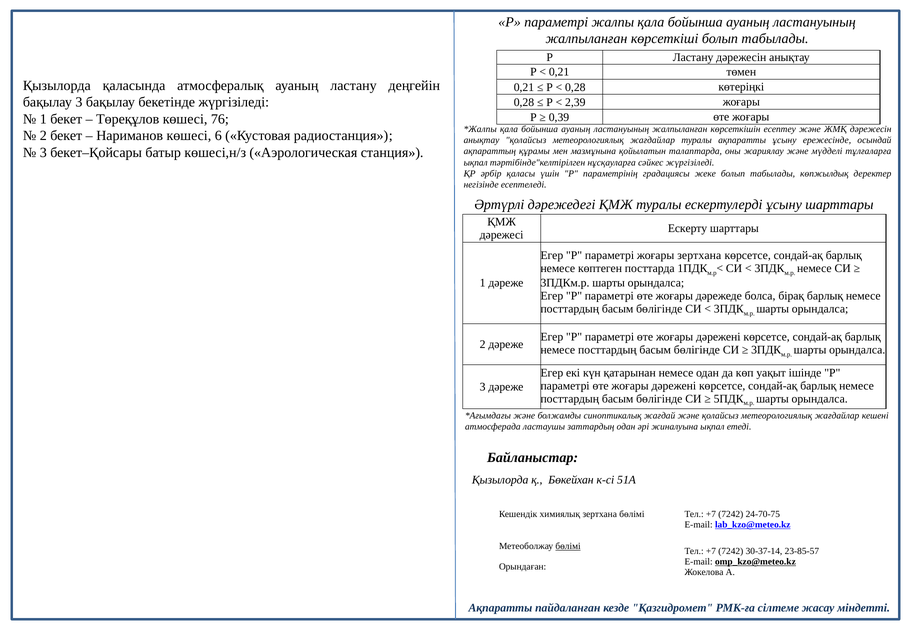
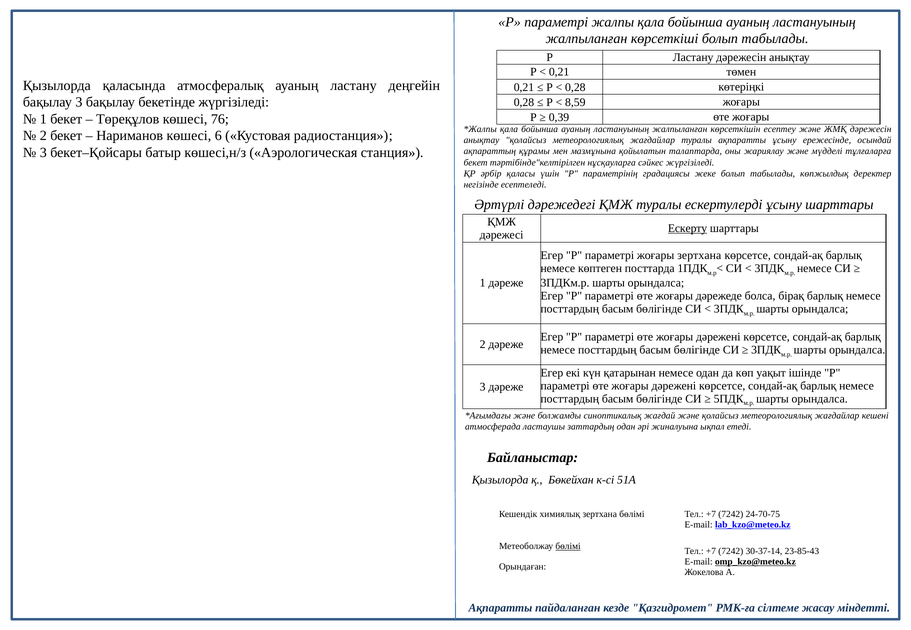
2,39: 2,39 -> 8,59 (575, 102)
ықпал: ықпал -> бекет (476, 163)
Ескерту underline: none -> present (688, 229)
23-85-57: 23-85-57 -> 23-85-43 (802, 552)
